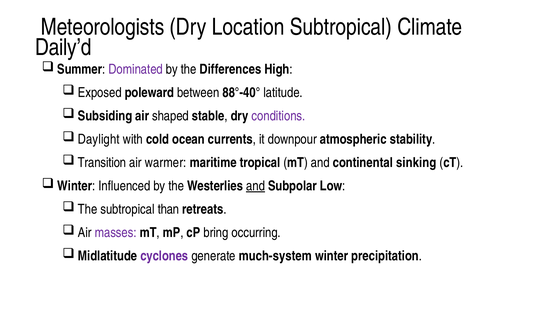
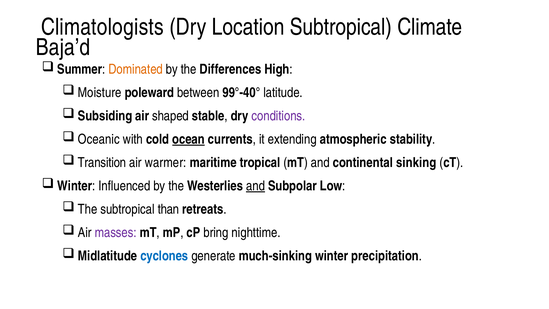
Meteorologists: Meteorologists -> Climatologists (102, 27)
Daily’d: Daily’d -> Baja’d (63, 47)
Dominated colour: purple -> orange (136, 69)
Exposed: Exposed -> Moisture (100, 92)
88°-40°: 88°-40° -> 99°-40° (241, 92)
Daylight: Daylight -> Oceanic (99, 139)
ocean underline: none -> present (189, 139)
downpour: downpour -> extending (292, 139)
occurring: occurring -> nighttime (256, 233)
cyclones colour: purple -> blue (164, 256)
much-system: much-system -> much-sinking (275, 256)
